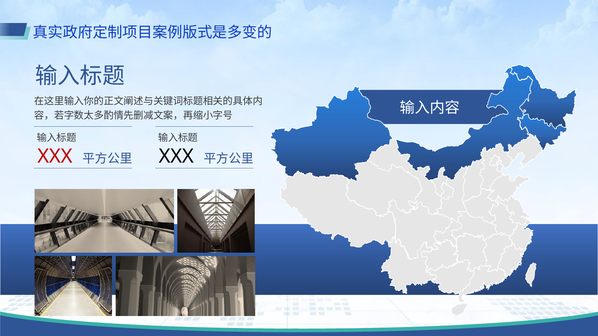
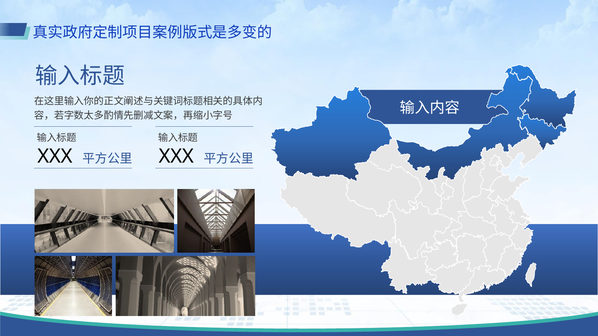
XXX colour: red -> black (55, 156)
